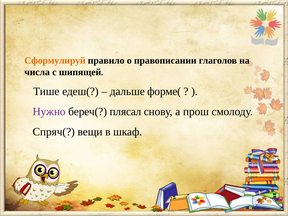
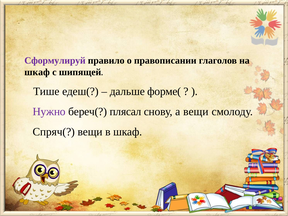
Сформулируй colour: orange -> purple (55, 61)
числа: числа -> шкаф (37, 72)
а прош: прош -> вещи (196, 112)
